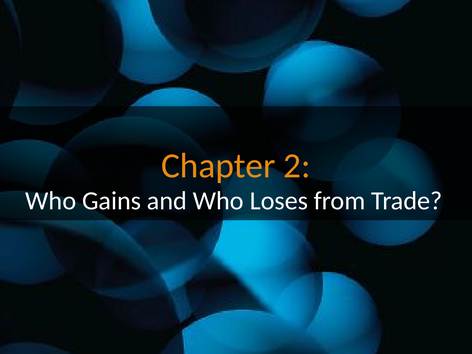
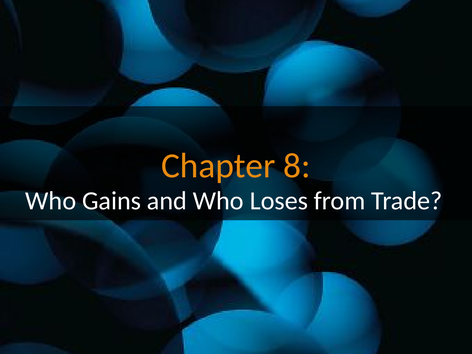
2: 2 -> 8 (297, 166)
